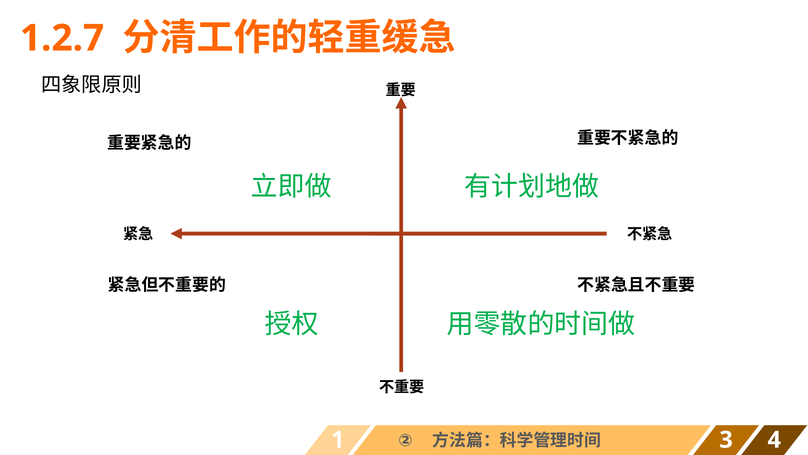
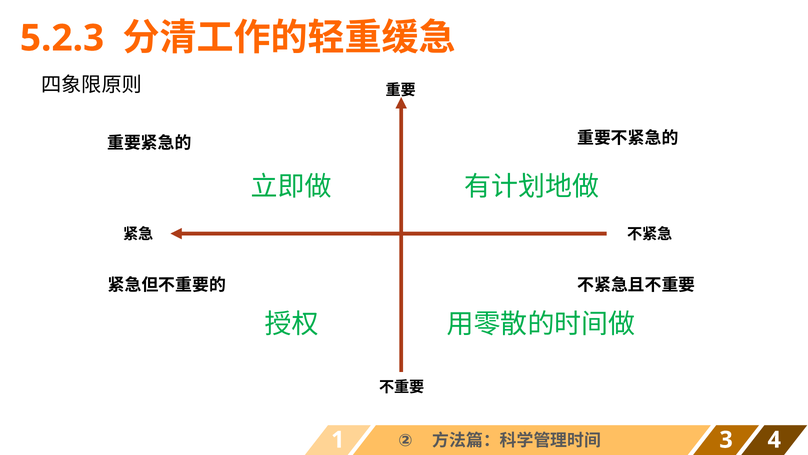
1.2.7: 1.2.7 -> 5.2.3 (62, 38)
